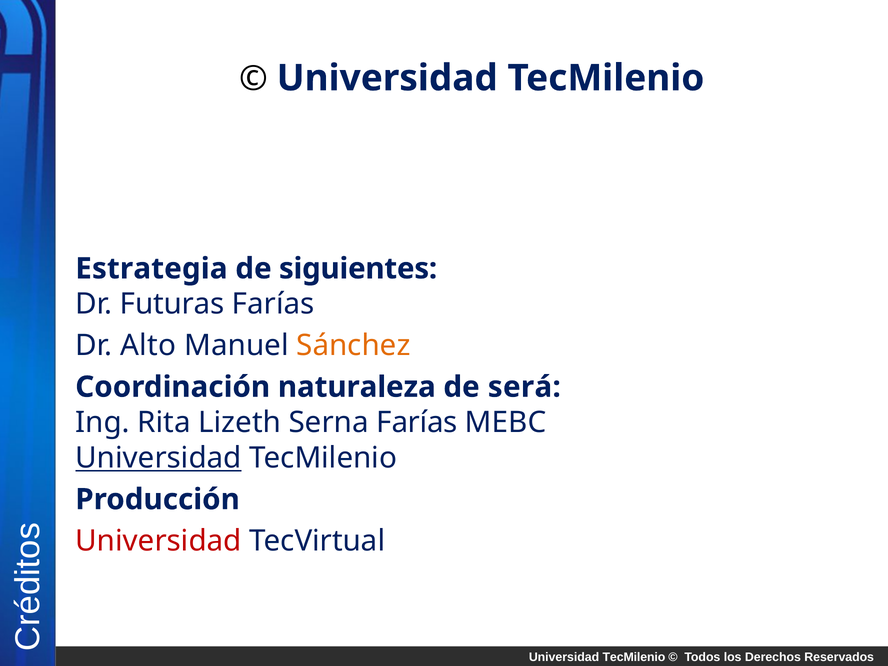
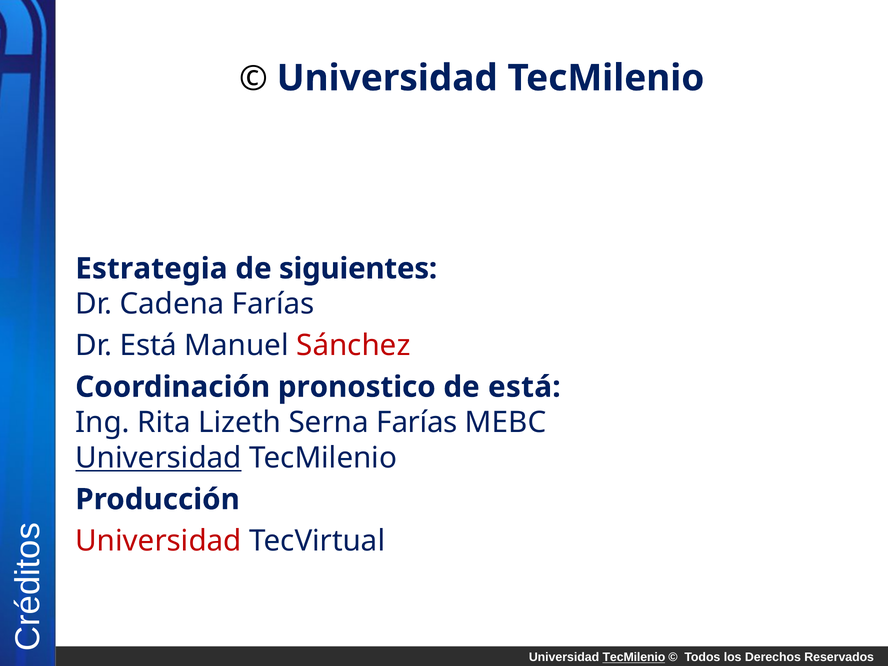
Futuras: Futuras -> Cadena (172, 304)
Dr Alto: Alto -> Está (148, 346)
Sánchez colour: orange -> red (353, 346)
naturaleza: naturaleza -> pronostico (357, 387)
de será: será -> está (524, 387)
TecMilenio underline: none -> present (634, 657)
